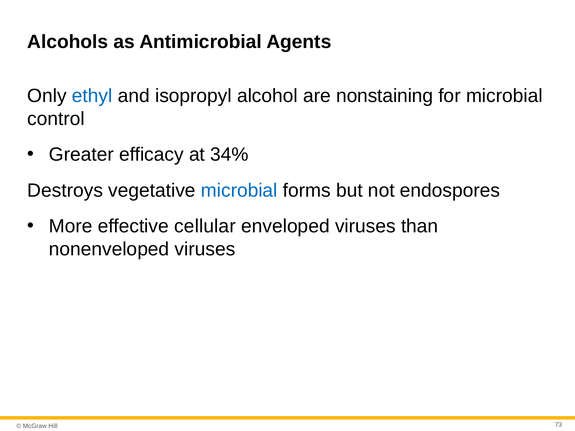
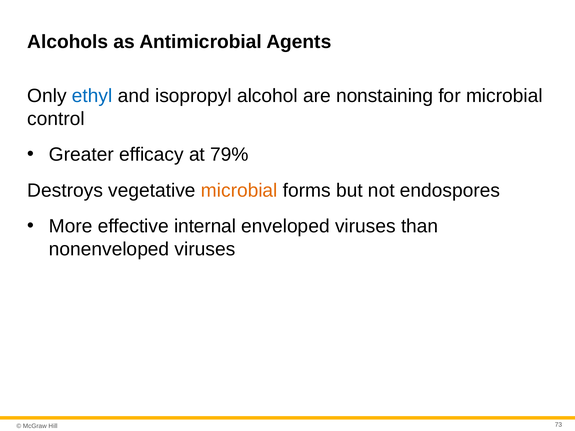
34%: 34% -> 79% (229, 155)
microbial colour: blue -> orange (239, 191)
cellular: cellular -> internal (205, 226)
